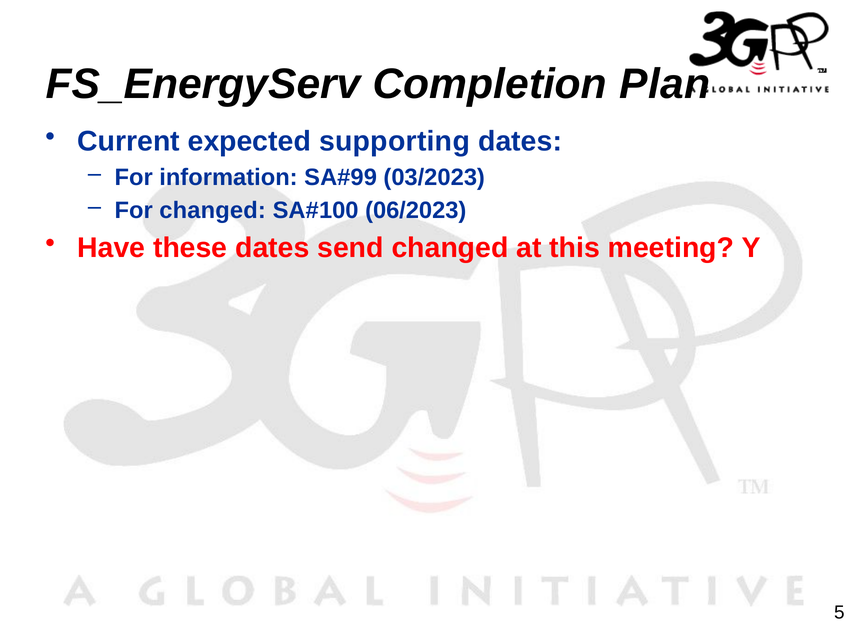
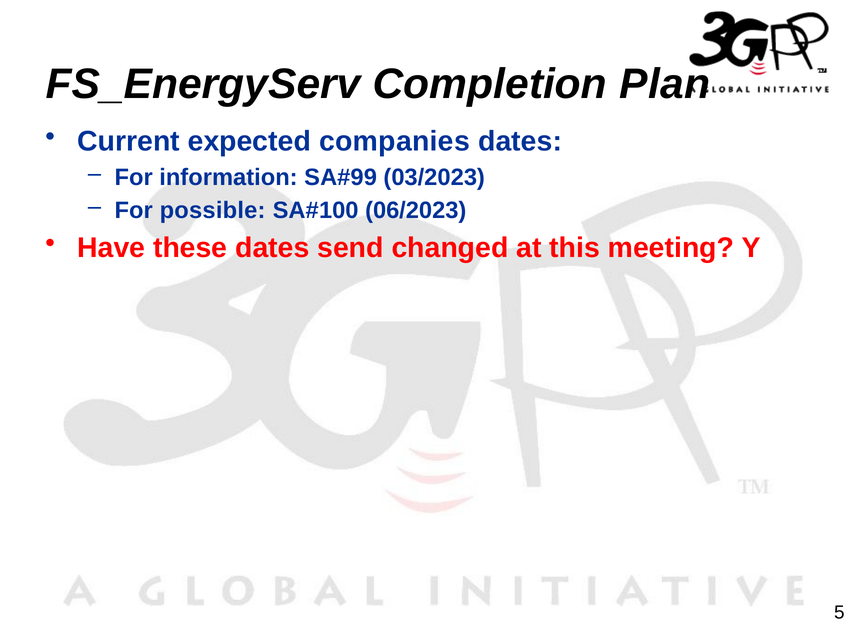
supporting: supporting -> companies (394, 142)
For changed: changed -> possible (213, 210)
